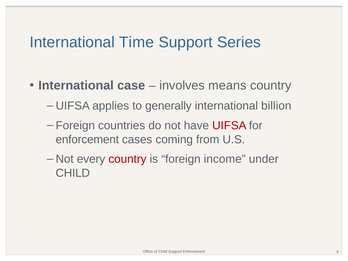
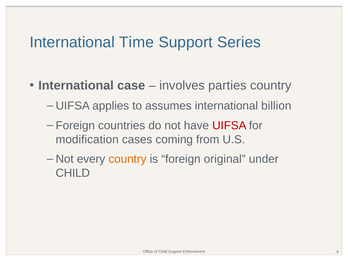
means: means -> parties (227, 86)
generally: generally -> assumes (168, 106)
enforcement: enforcement -> modification (87, 139)
country colour: red -> orange (127, 159)
income: income -> original (225, 159)
